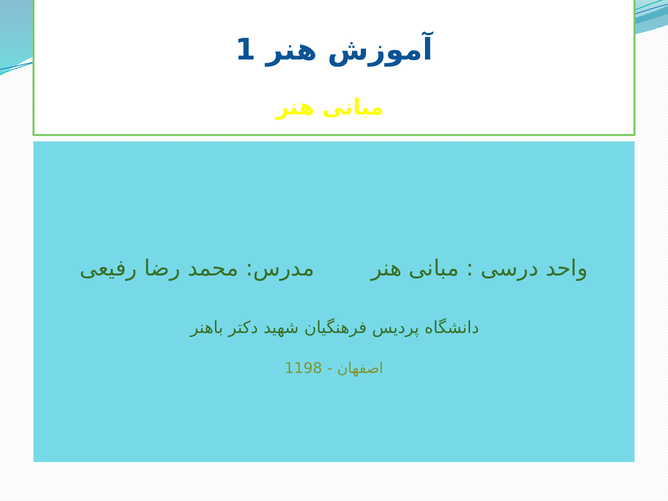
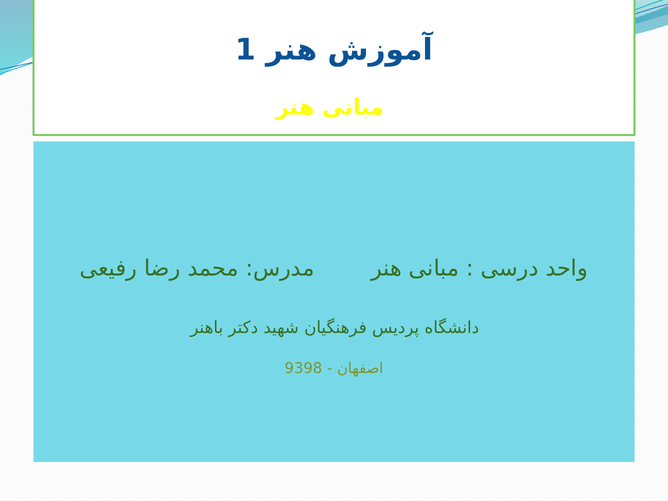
1198: 1198 -> 9398 (303, 369)
